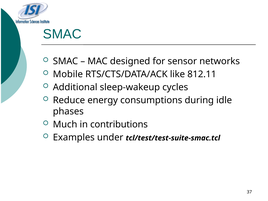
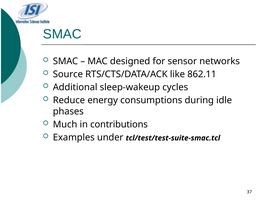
Mobile: Mobile -> Source (68, 74)
812.11: 812.11 -> 862.11 (202, 74)
